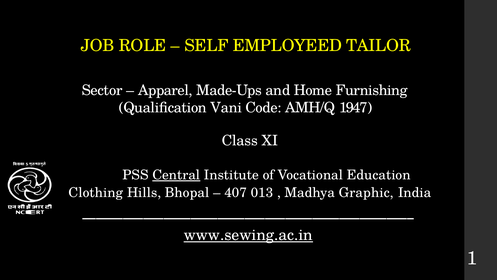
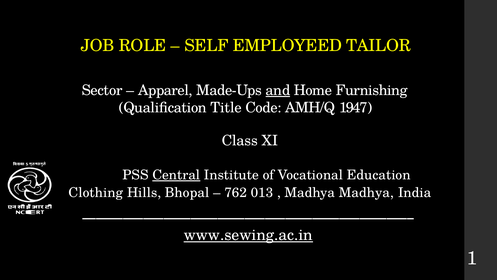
and underline: none -> present (278, 90)
Vani: Vani -> Title (226, 108)
407: 407 -> 762 (236, 193)
Madhya Graphic: Graphic -> Madhya (366, 193)
